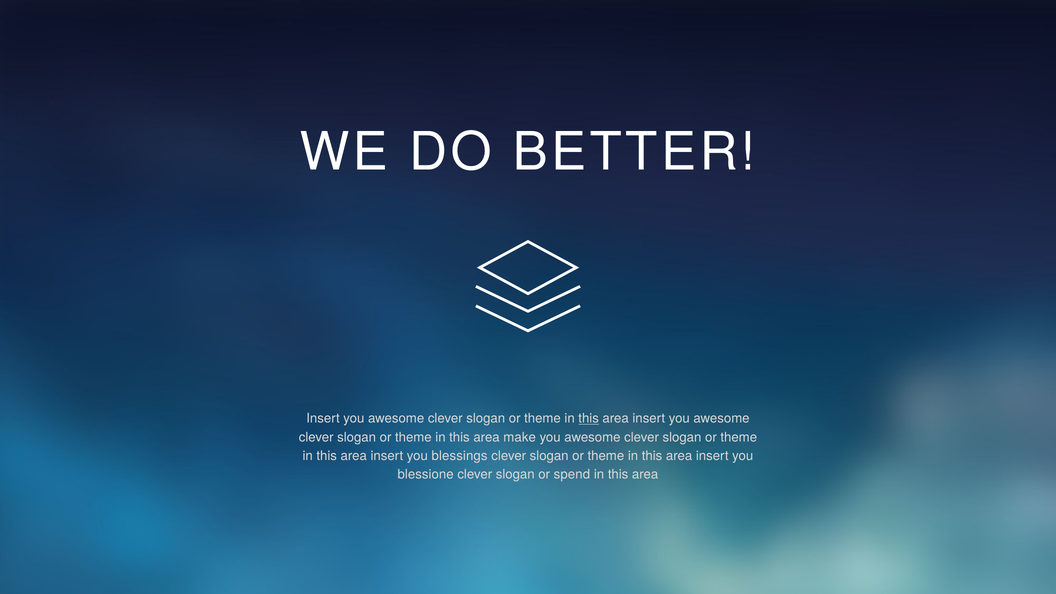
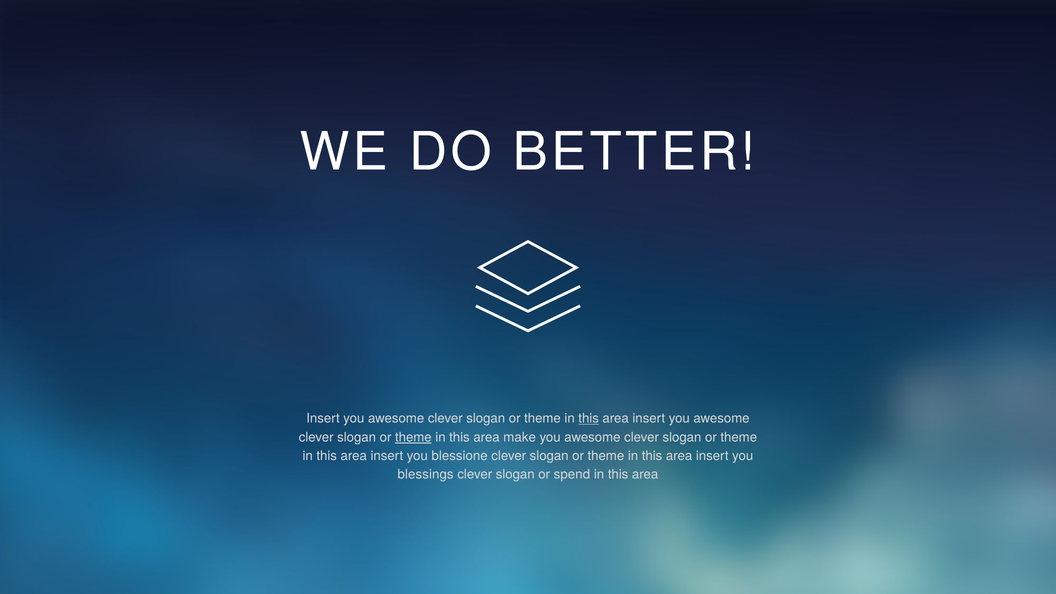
theme underline: none -> present (413, 437)
blessings: blessings -> blessione (460, 456)
blessione: blessione -> blessings (426, 475)
